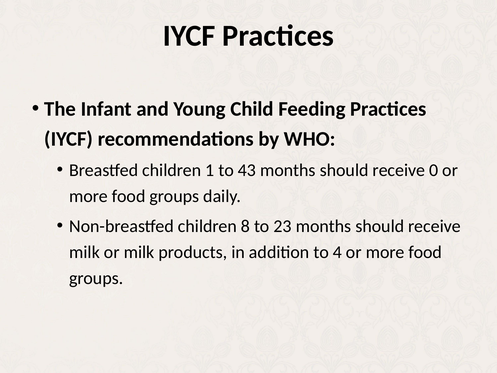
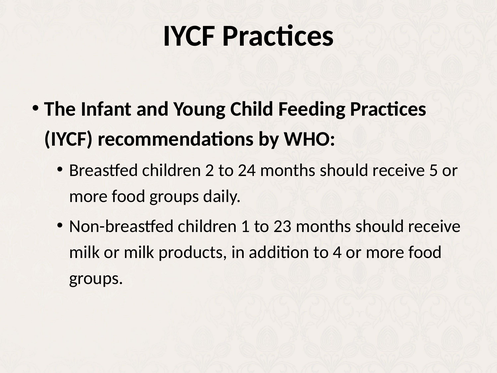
1: 1 -> 2 (210, 170)
43: 43 -> 24 (247, 170)
0: 0 -> 5 (434, 170)
8: 8 -> 1 (245, 226)
